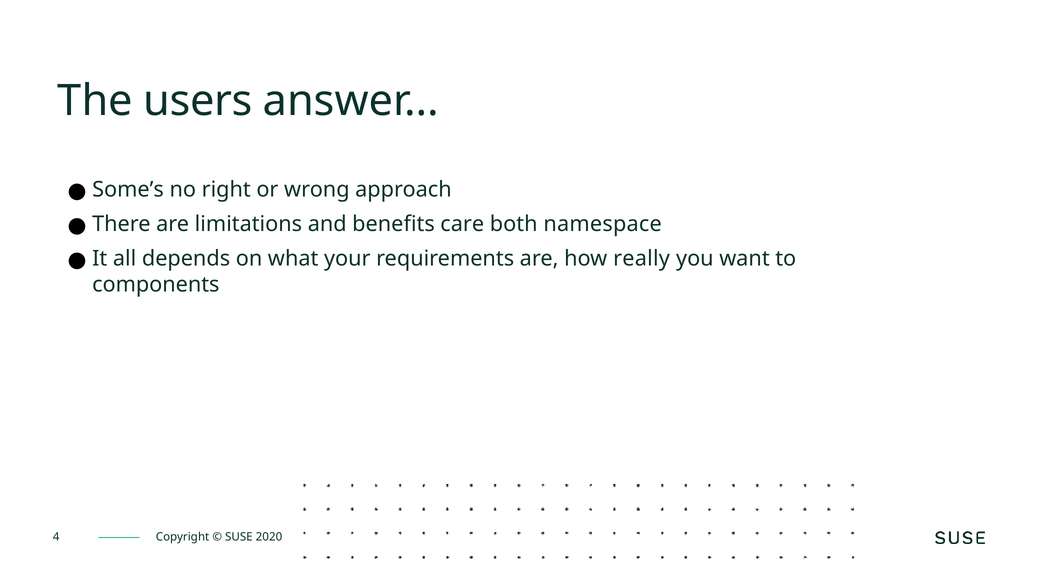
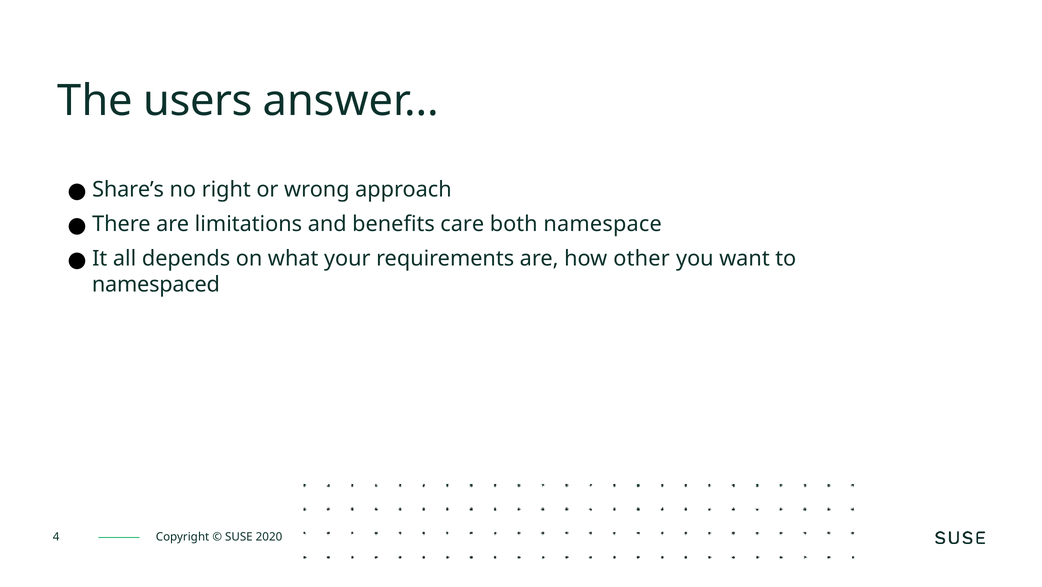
Some’s: Some’s -> Share’s (128, 189)
really: really -> other (642, 258)
components: components -> namespaced (156, 284)
